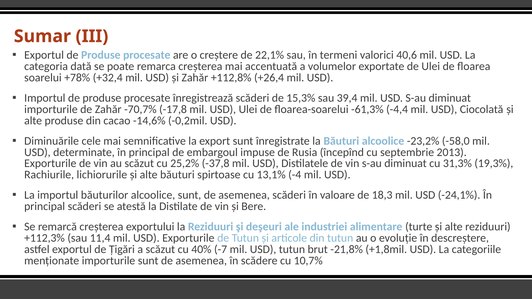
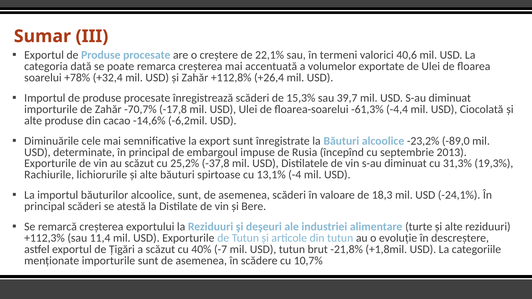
39,4: 39,4 -> 39,7 (347, 98)
-0,2mil: -0,2mil -> -6,2mil (188, 121)
-58,0: -58,0 -> -89,0 (456, 141)
